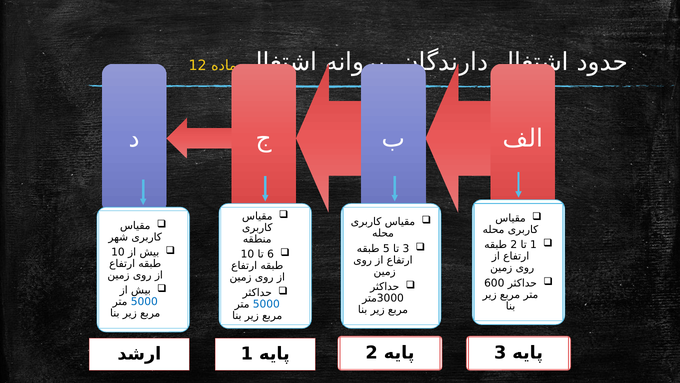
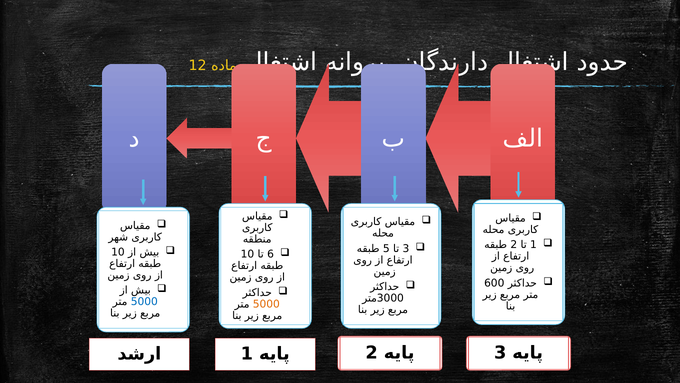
5000 colour: blue -> orange (266, 304)
